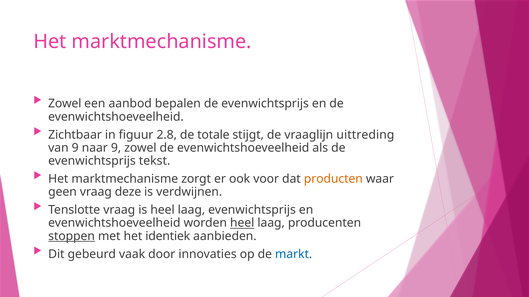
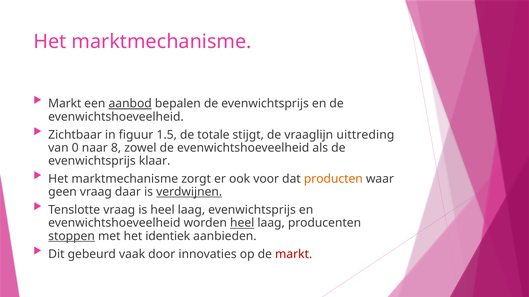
Zowel: Zowel -> Markt (65, 104)
aanbod underline: none -> present (130, 104)
2.8: 2.8 -> 1.5 (167, 135)
van 9: 9 -> 0 (75, 148)
naar 9: 9 -> 8 (116, 148)
tekst: tekst -> klaar (155, 161)
deze: deze -> daar (128, 192)
verdwijnen underline: none -> present (189, 192)
markt colour: blue -> red (294, 255)
